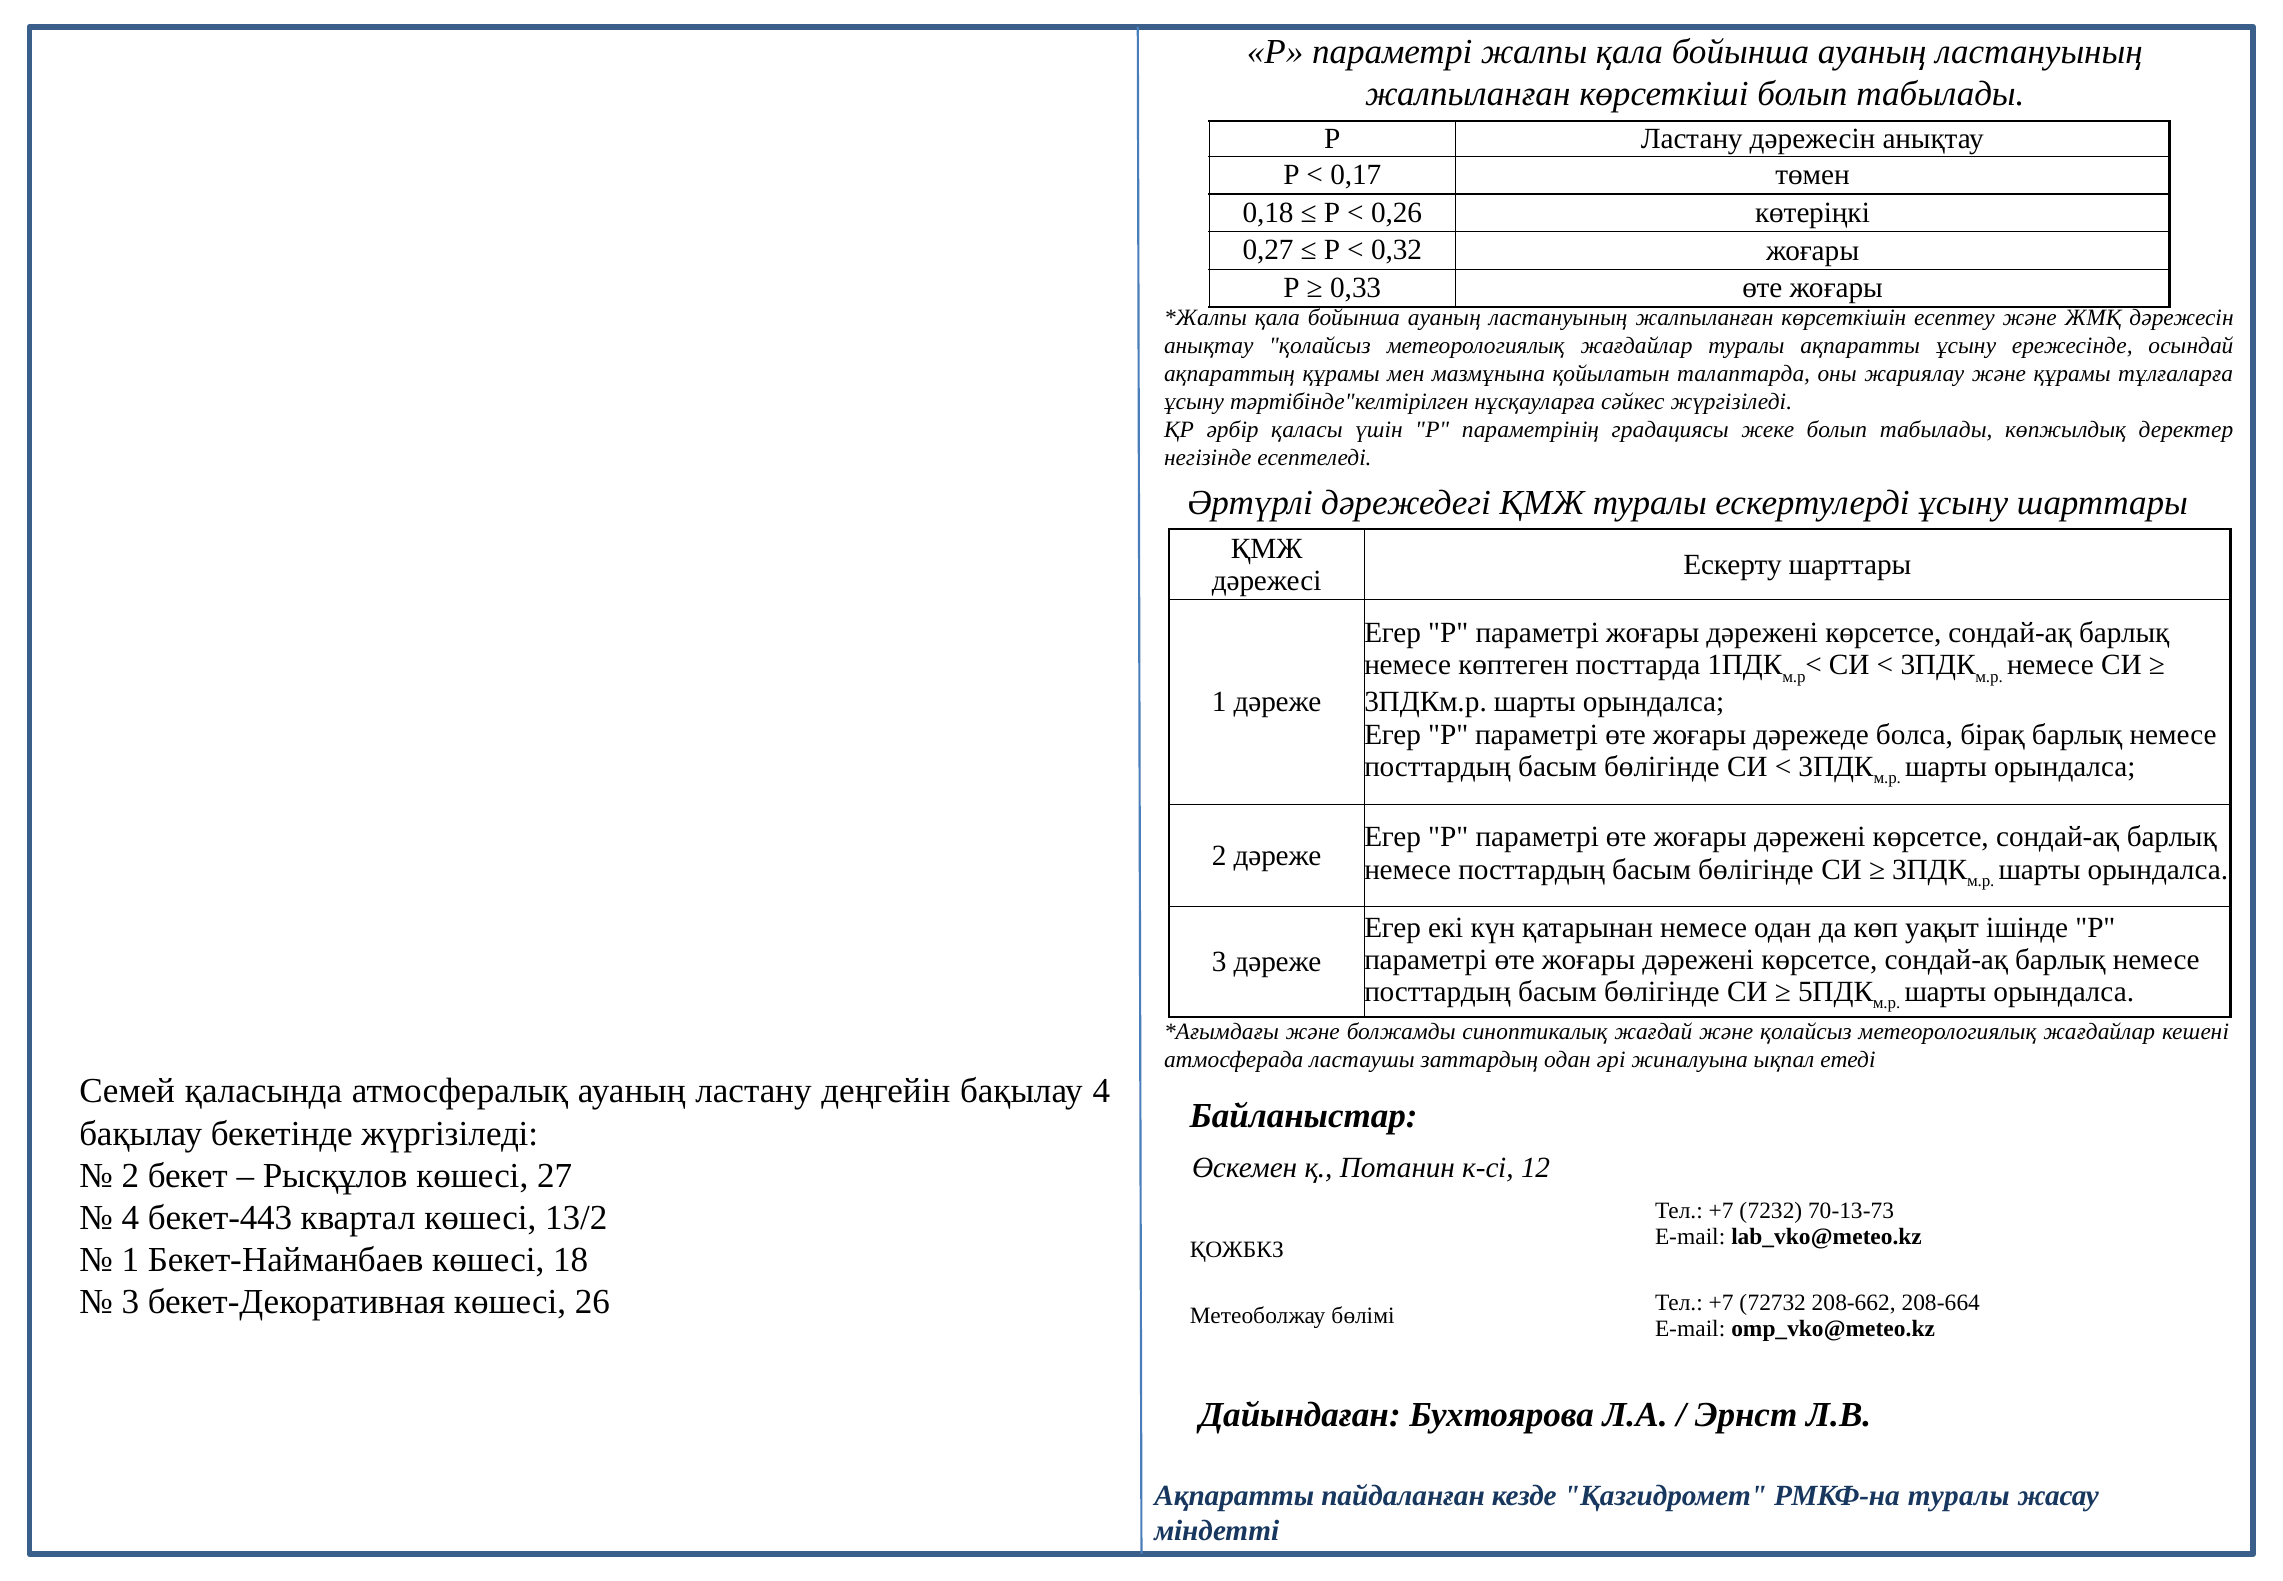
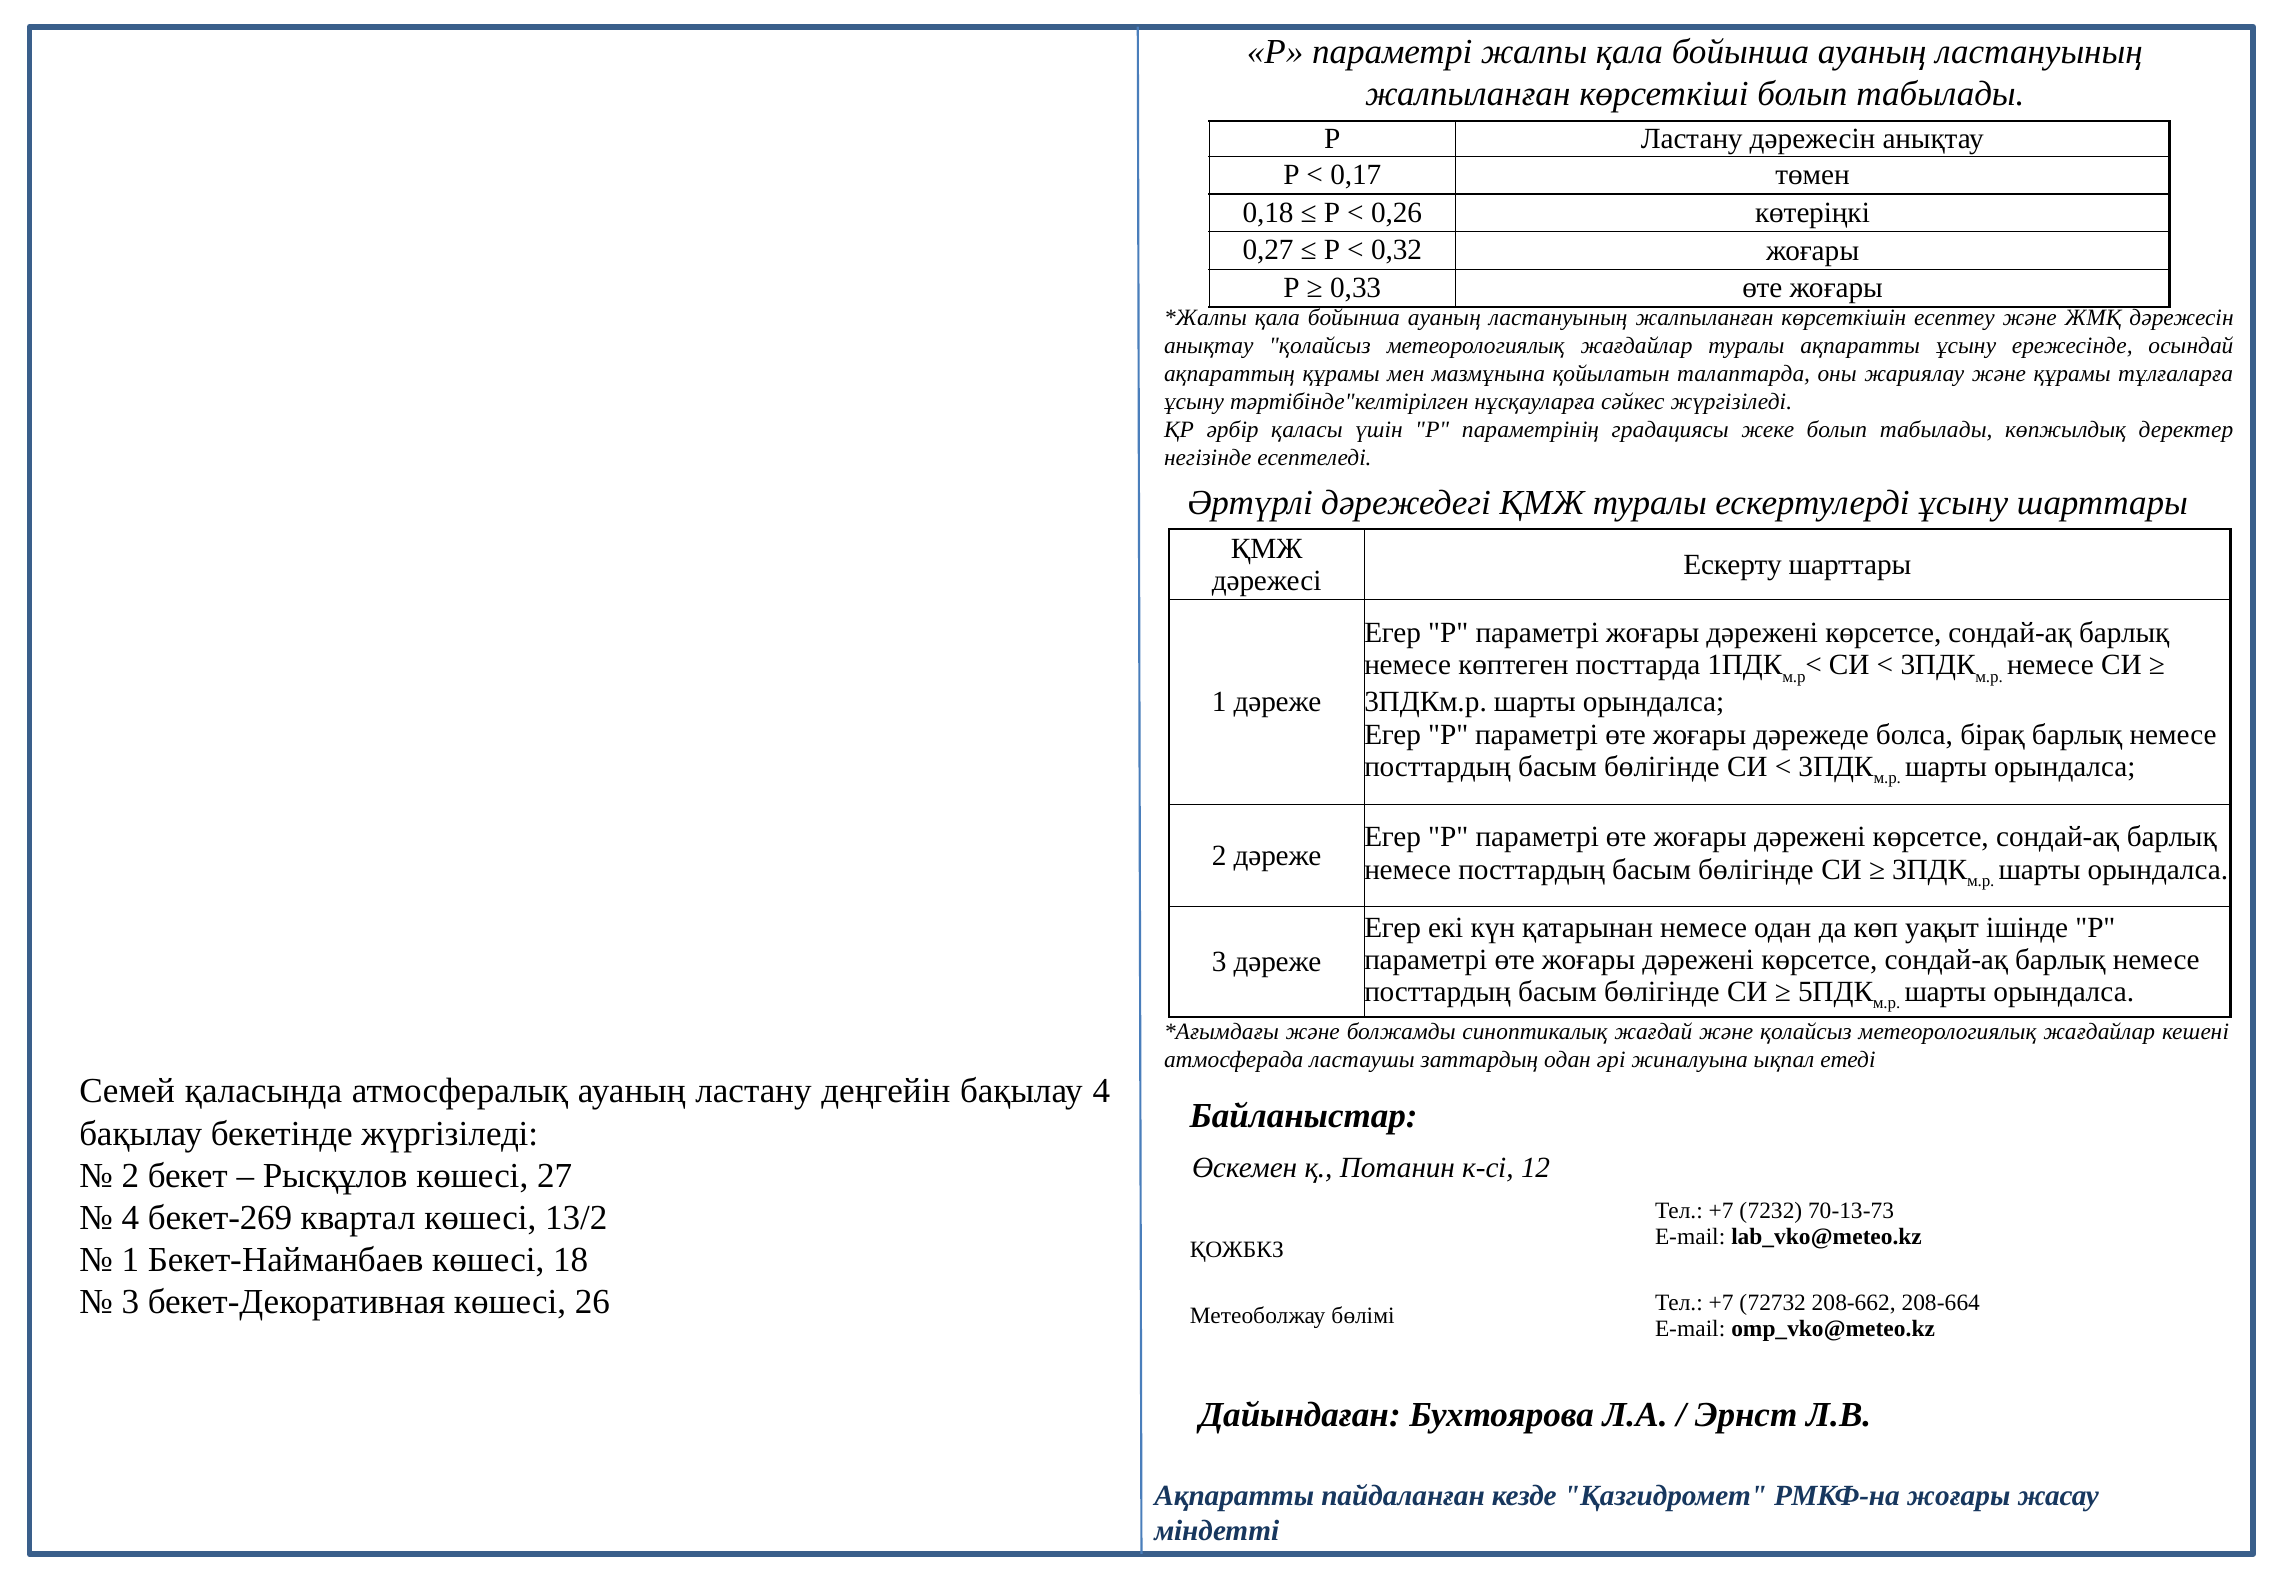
бекет-443: бекет-443 -> бекет-269 (220, 1217)
РМКФ-на туралы: туралы -> жоғары (1959, 1495)
